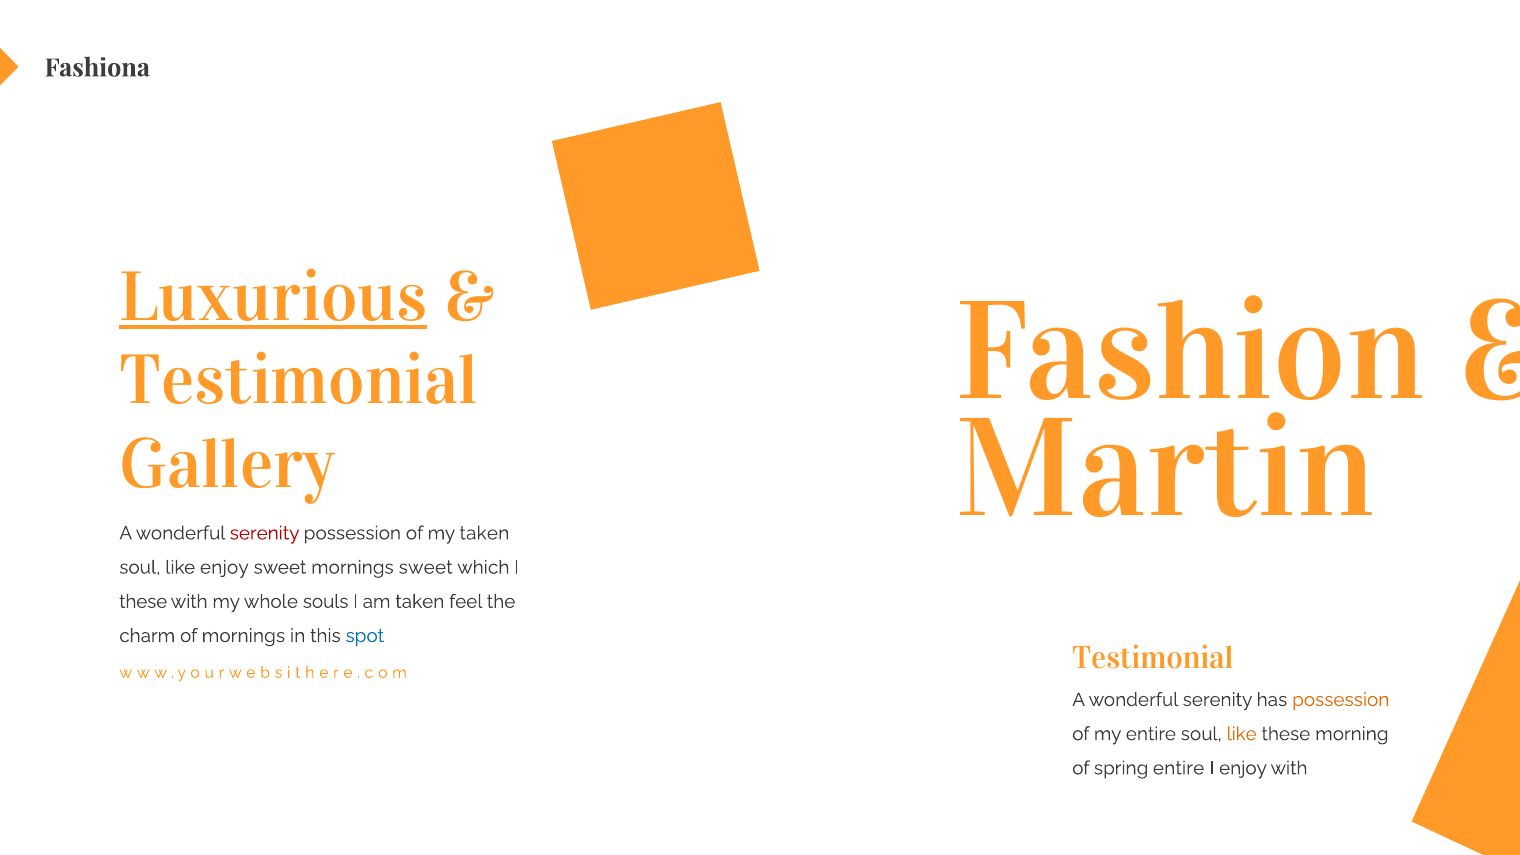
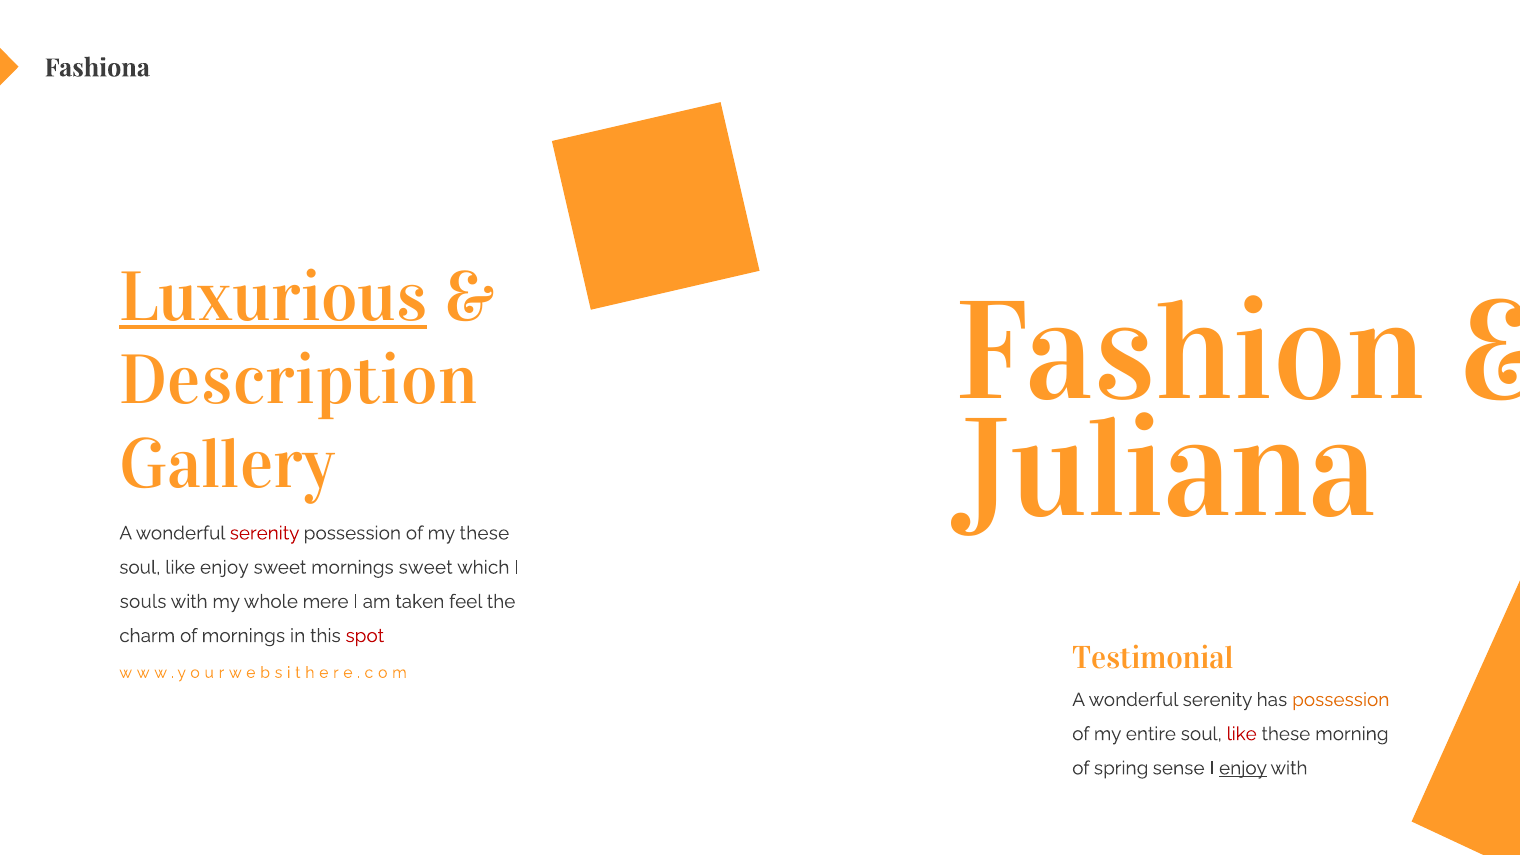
Testimonial: Testimonial -> Description (298, 381)
Martin: Martin -> Juliana (1167, 470)
my taken: taken -> these (484, 533)
these: these -> souls (143, 602)
souls: souls -> mere (326, 602)
spot colour: blue -> red (365, 636)
like colour: orange -> red (1242, 734)
spring entire: entire -> sense (1179, 768)
enjoy underline: none -> present (1243, 768)
